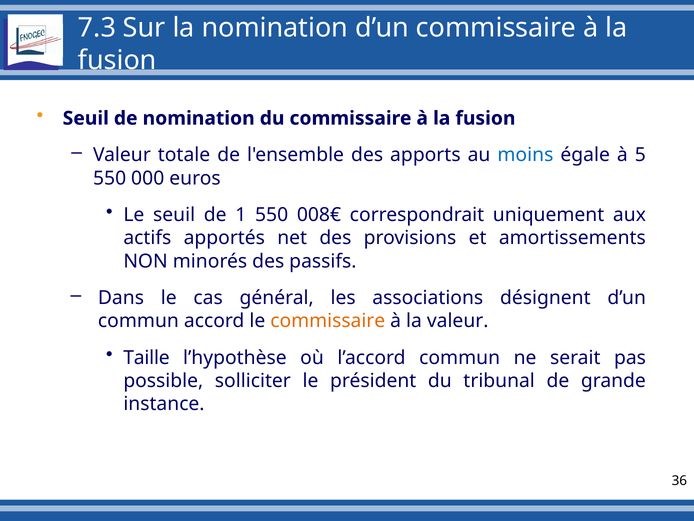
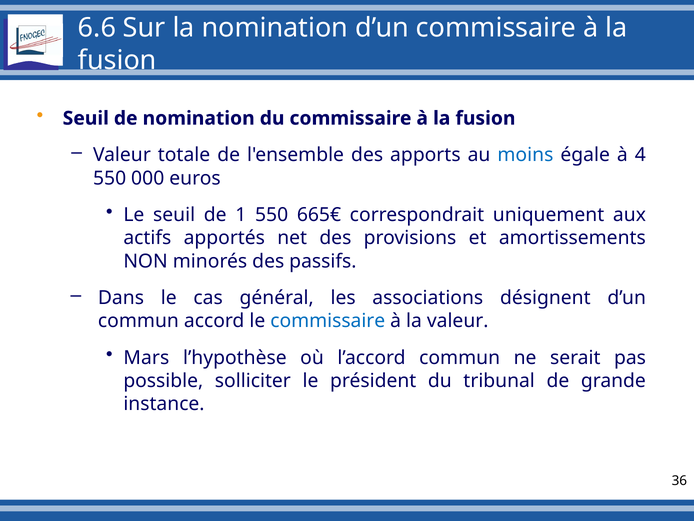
7.3: 7.3 -> 6.6 (97, 28)
5: 5 -> 4 (640, 155)
008€: 008€ -> 665€ (319, 215)
commissaire colour: orange -> blue (328, 321)
Taille: Taille -> Mars (146, 357)
